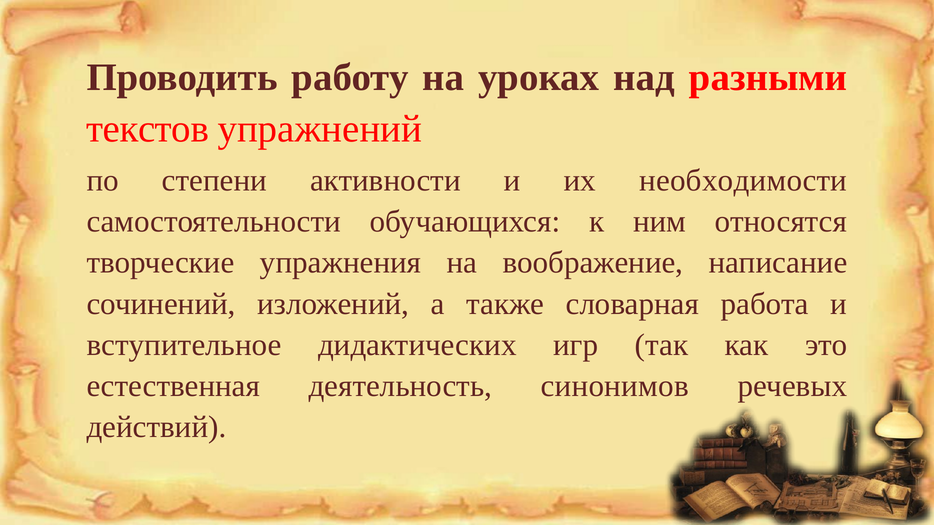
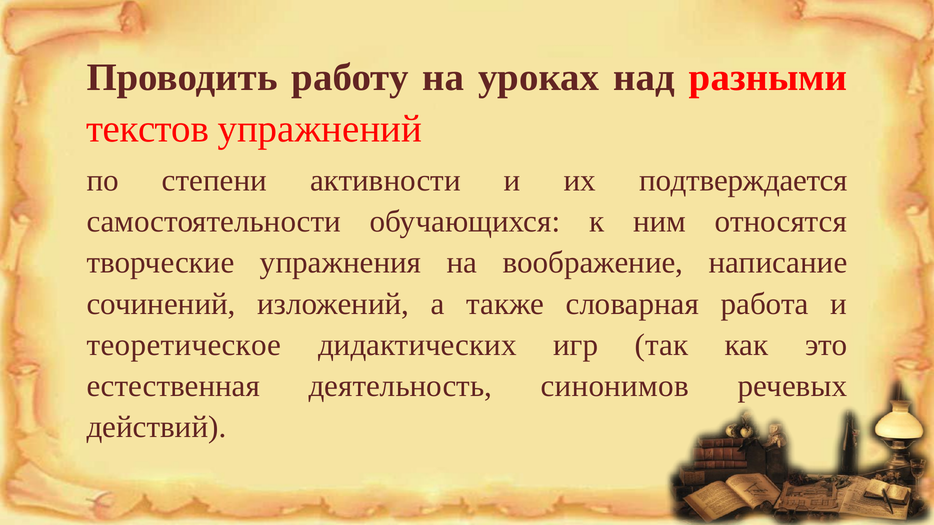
необходимости: необходимости -> подтверждается (743, 181)
вступительное: вступительное -> теоретическое (184, 345)
